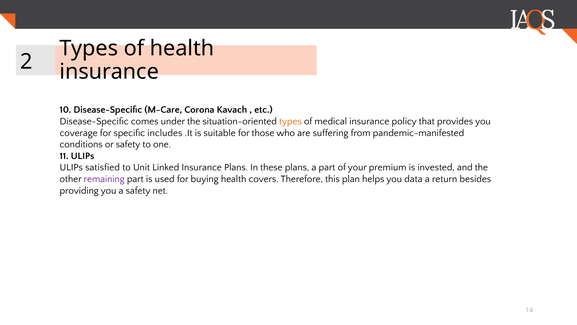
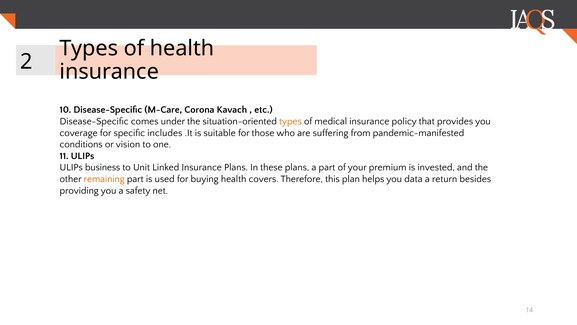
or safety: safety -> vision (128, 144)
satisfied: satisfied -> business (103, 167)
remaining colour: purple -> orange (104, 179)
